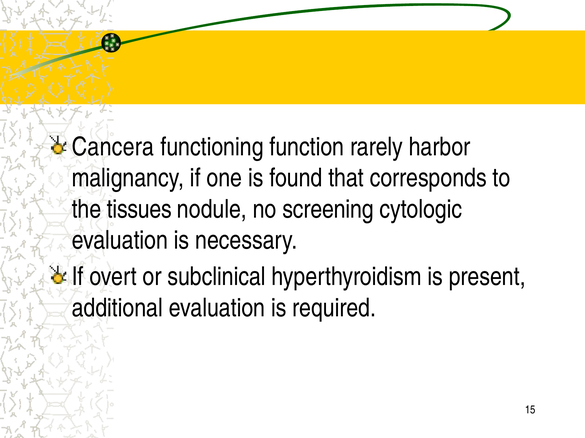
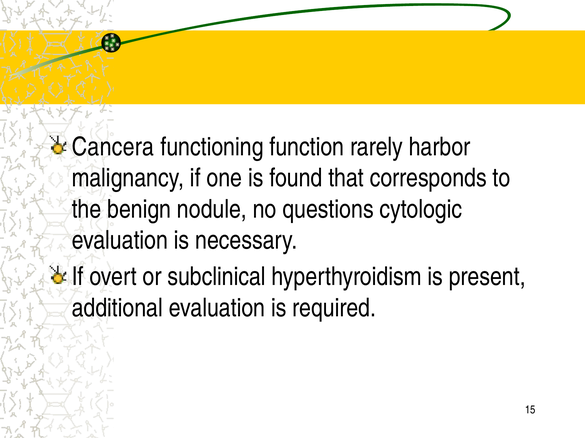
tissues: tissues -> benign (139, 210)
screening: screening -> questions (328, 210)
